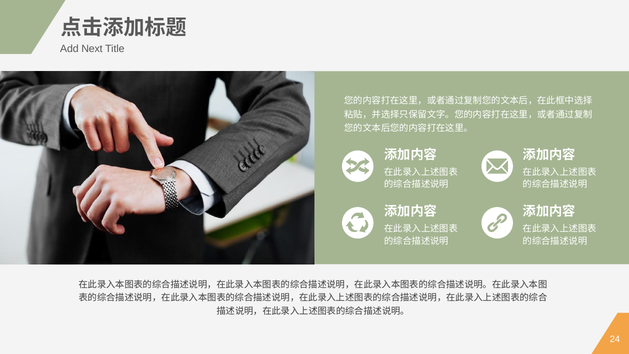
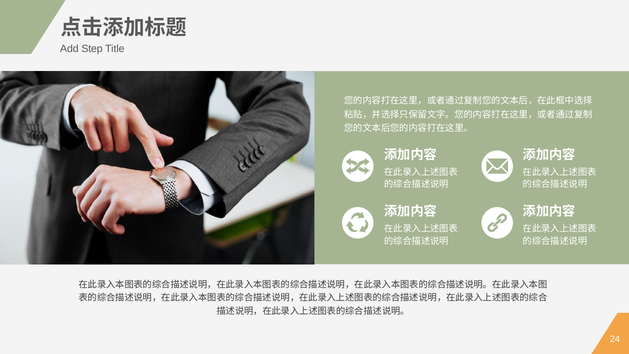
Next: Next -> Step (92, 49)
